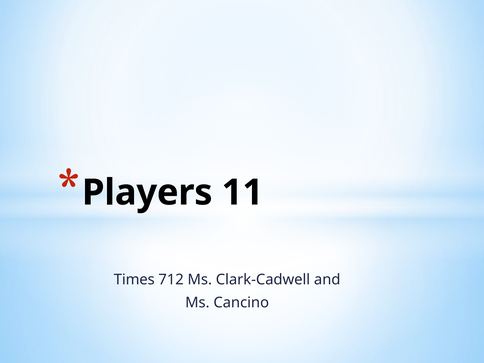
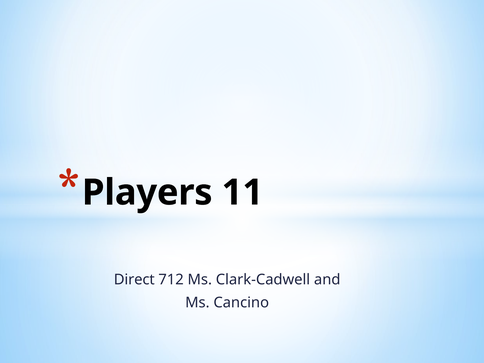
Times: Times -> Direct (134, 280)
